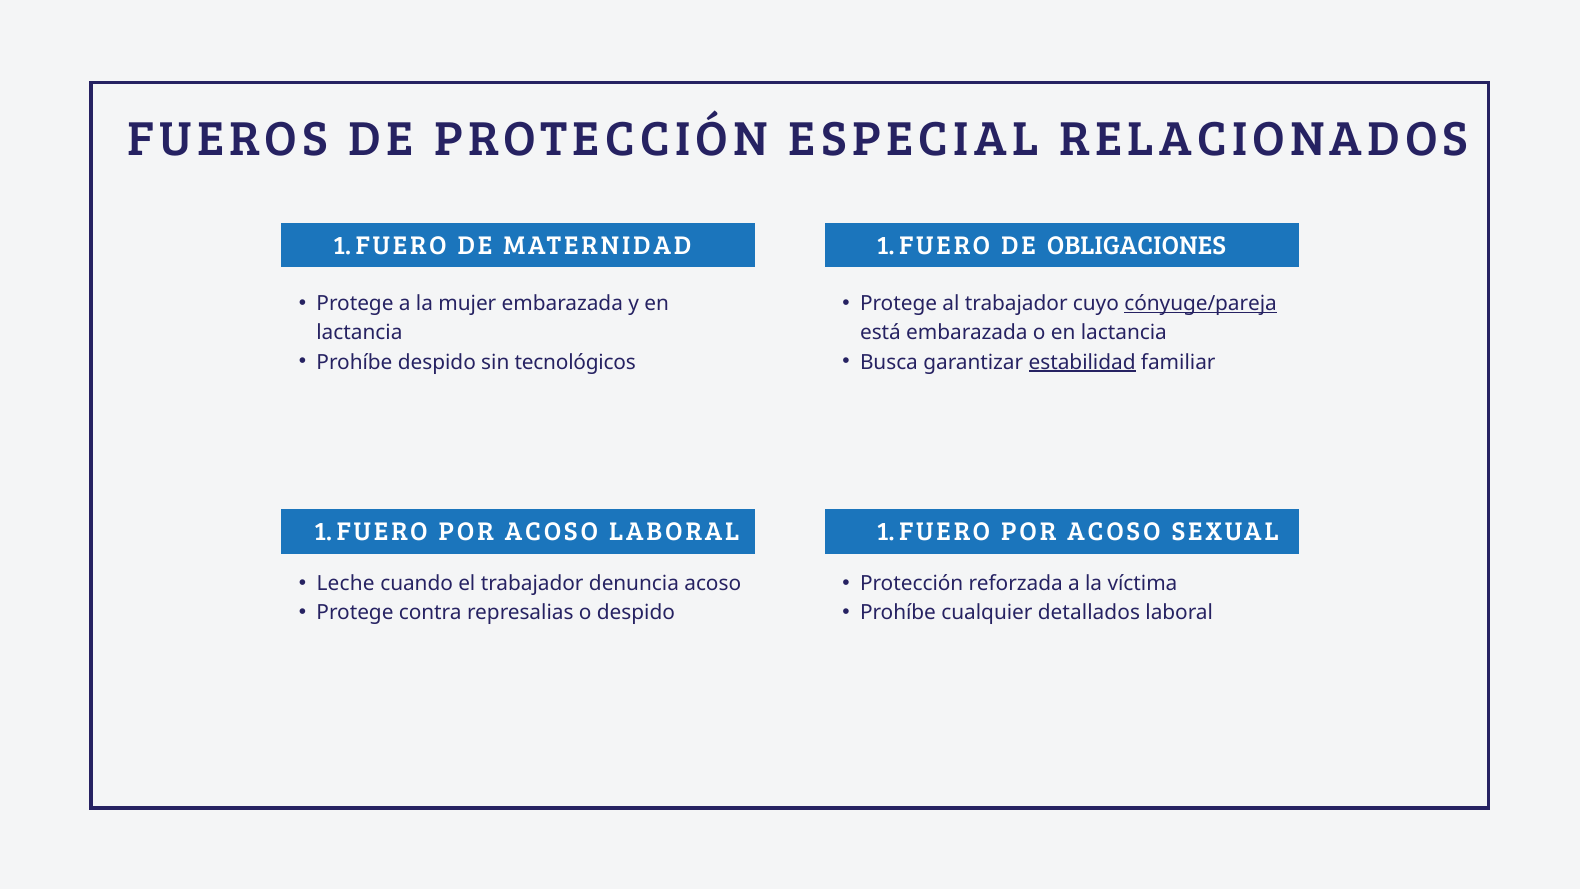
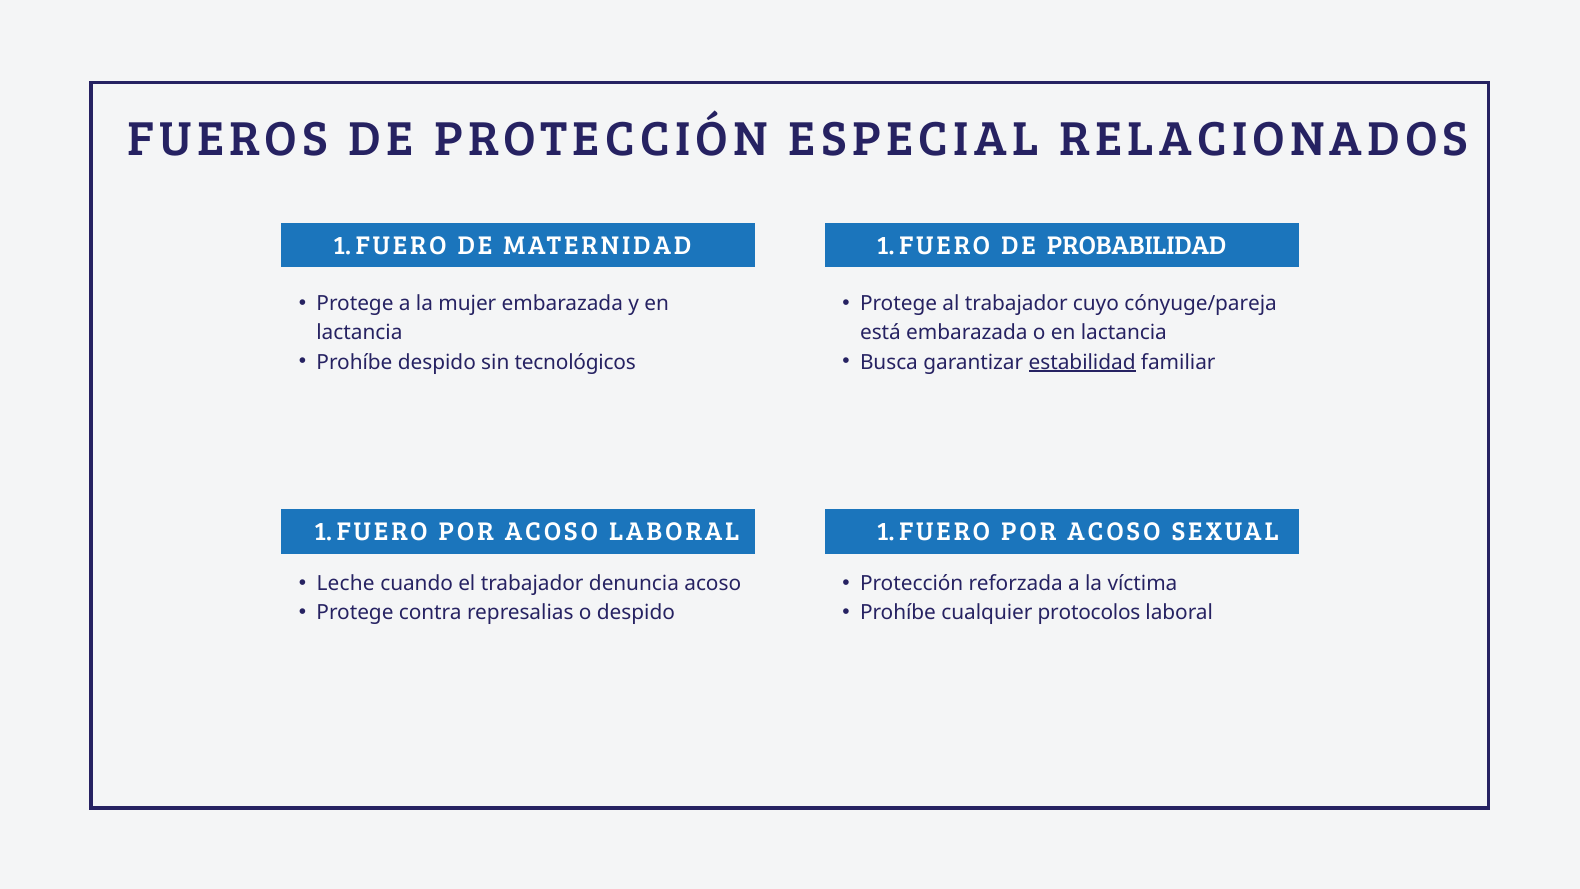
OBLIGACIONES: OBLIGACIONES -> PROBABILIDAD (1137, 246)
cónyuge/pareja underline: present -> none (1201, 304)
detallados: detallados -> protocolos (1089, 613)
